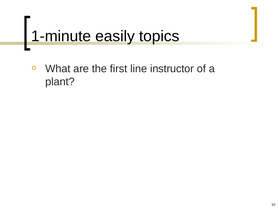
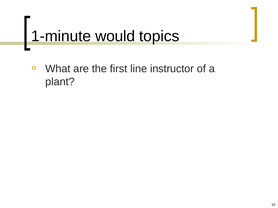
easily: easily -> would (115, 36)
